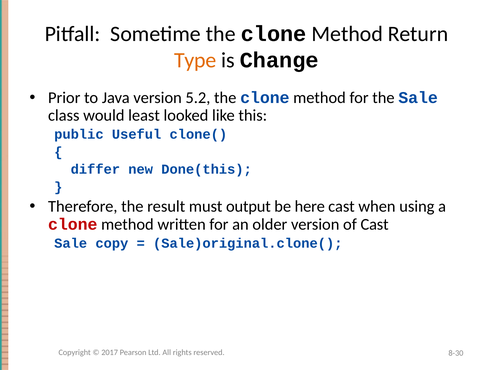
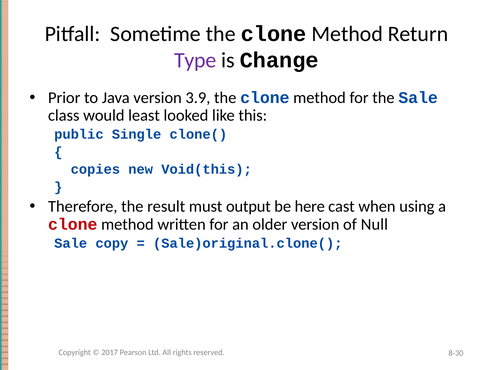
Type colour: orange -> purple (195, 60)
5.2: 5.2 -> 3.9 (198, 98)
Useful: Useful -> Single (137, 134)
differ: differ -> copies (95, 169)
Done(this: Done(this -> Void(this (207, 169)
of Cast: Cast -> Null (374, 224)
